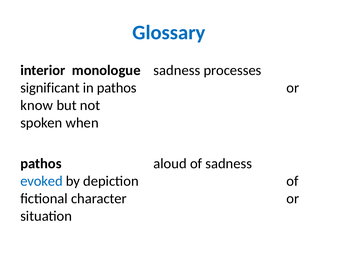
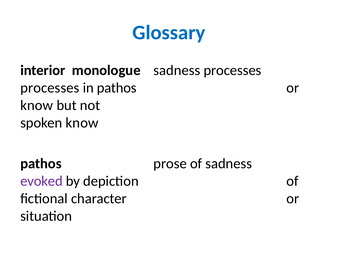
significant: significant -> processes (50, 88)
spoken when: when -> know (82, 123)
aloud: aloud -> prose (170, 164)
evoked colour: blue -> purple (41, 181)
